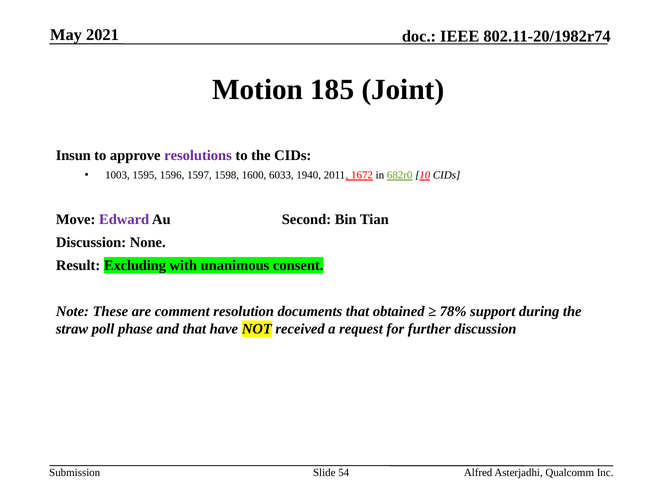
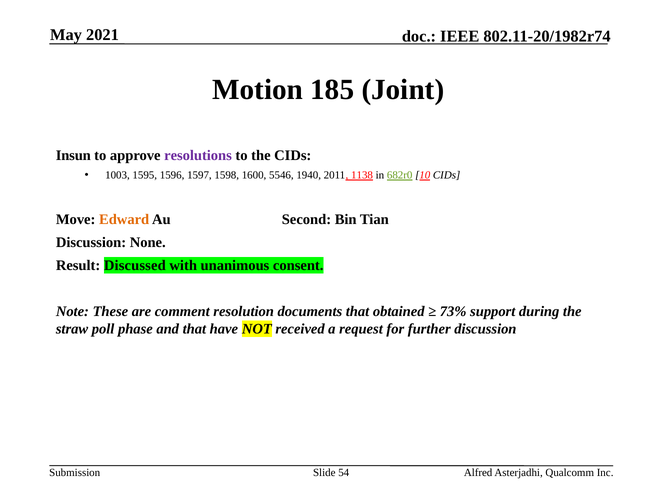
6033: 6033 -> 5546 (281, 175)
1672: 1672 -> 1138 (362, 175)
Edward colour: purple -> orange (124, 219)
Excluding: Excluding -> Discussed (135, 265)
78%: 78% -> 73% (453, 311)
